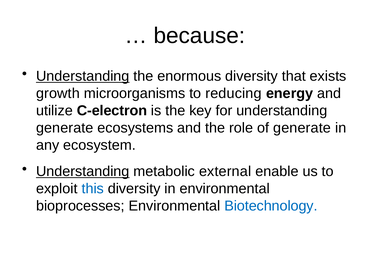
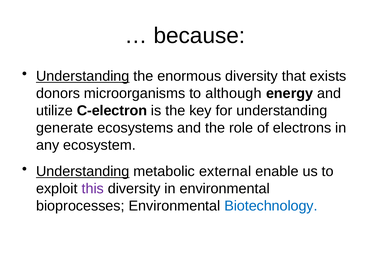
growth: growth -> donors (58, 94)
reducing: reducing -> although (233, 94)
of generate: generate -> electrons (302, 128)
this colour: blue -> purple (93, 189)
